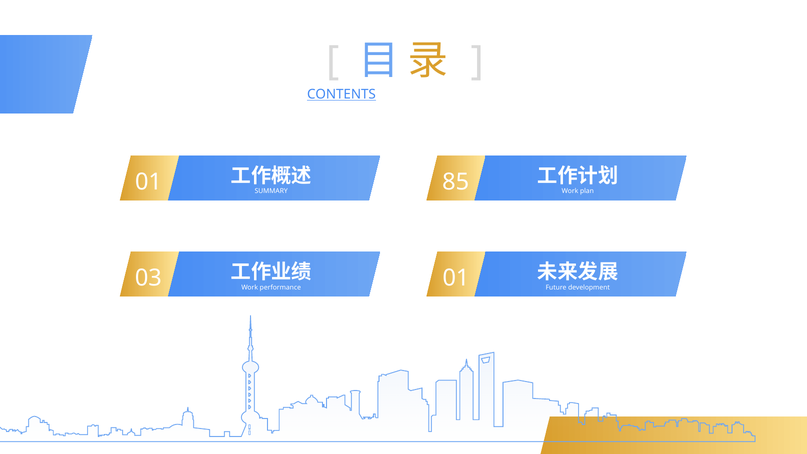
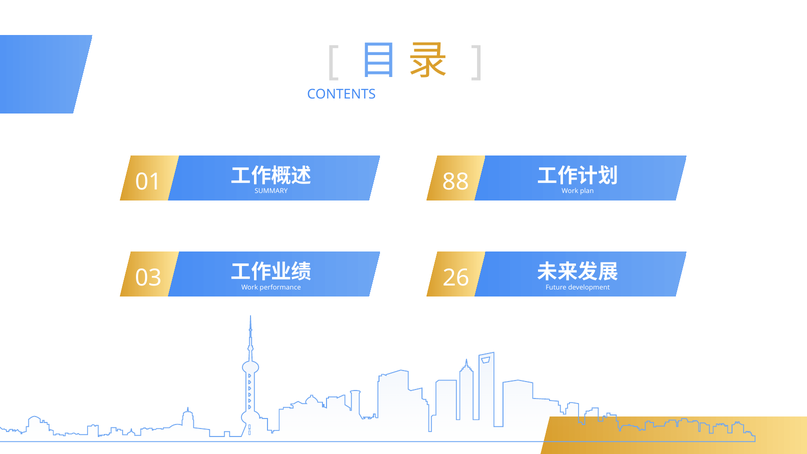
CONTENTS underline: present -> none (341, 94)
85: 85 -> 88 (456, 182)
performance 01: 01 -> 26 (456, 278)
